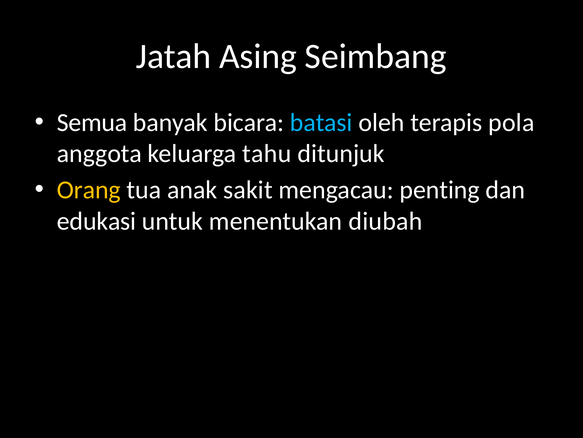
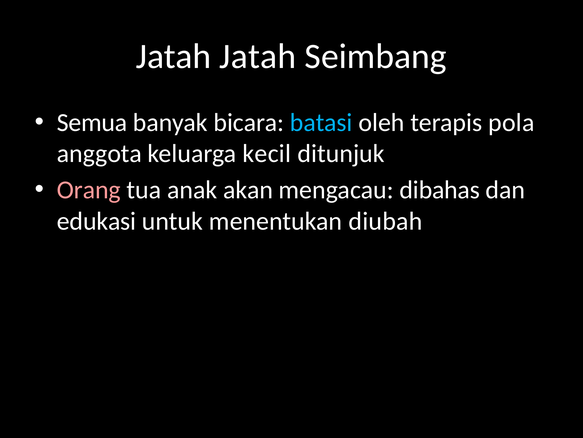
Jatah Asing: Asing -> Jatah (258, 56)
tahu: tahu -> kecil (267, 153)
Orang colour: yellow -> pink (89, 190)
sakit: sakit -> akan (248, 190)
penting: penting -> dibahas (440, 190)
